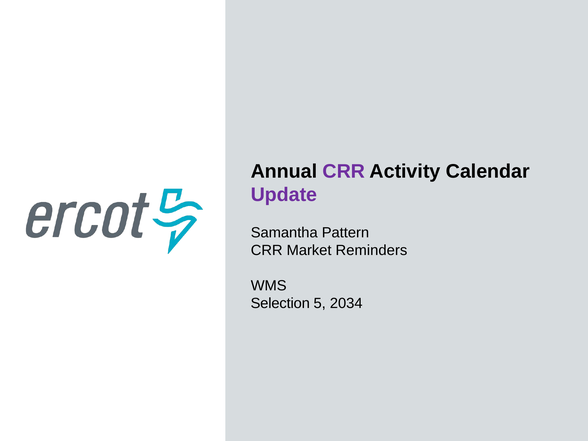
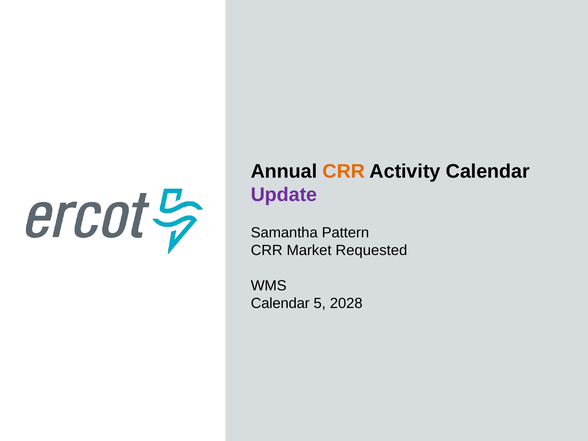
CRR colour: purple -> orange (344, 171)
Reminders: Reminders -> Requested (371, 250)
Selection: Selection -> Calendar (280, 303)
2034: 2034 -> 2028 (346, 303)
